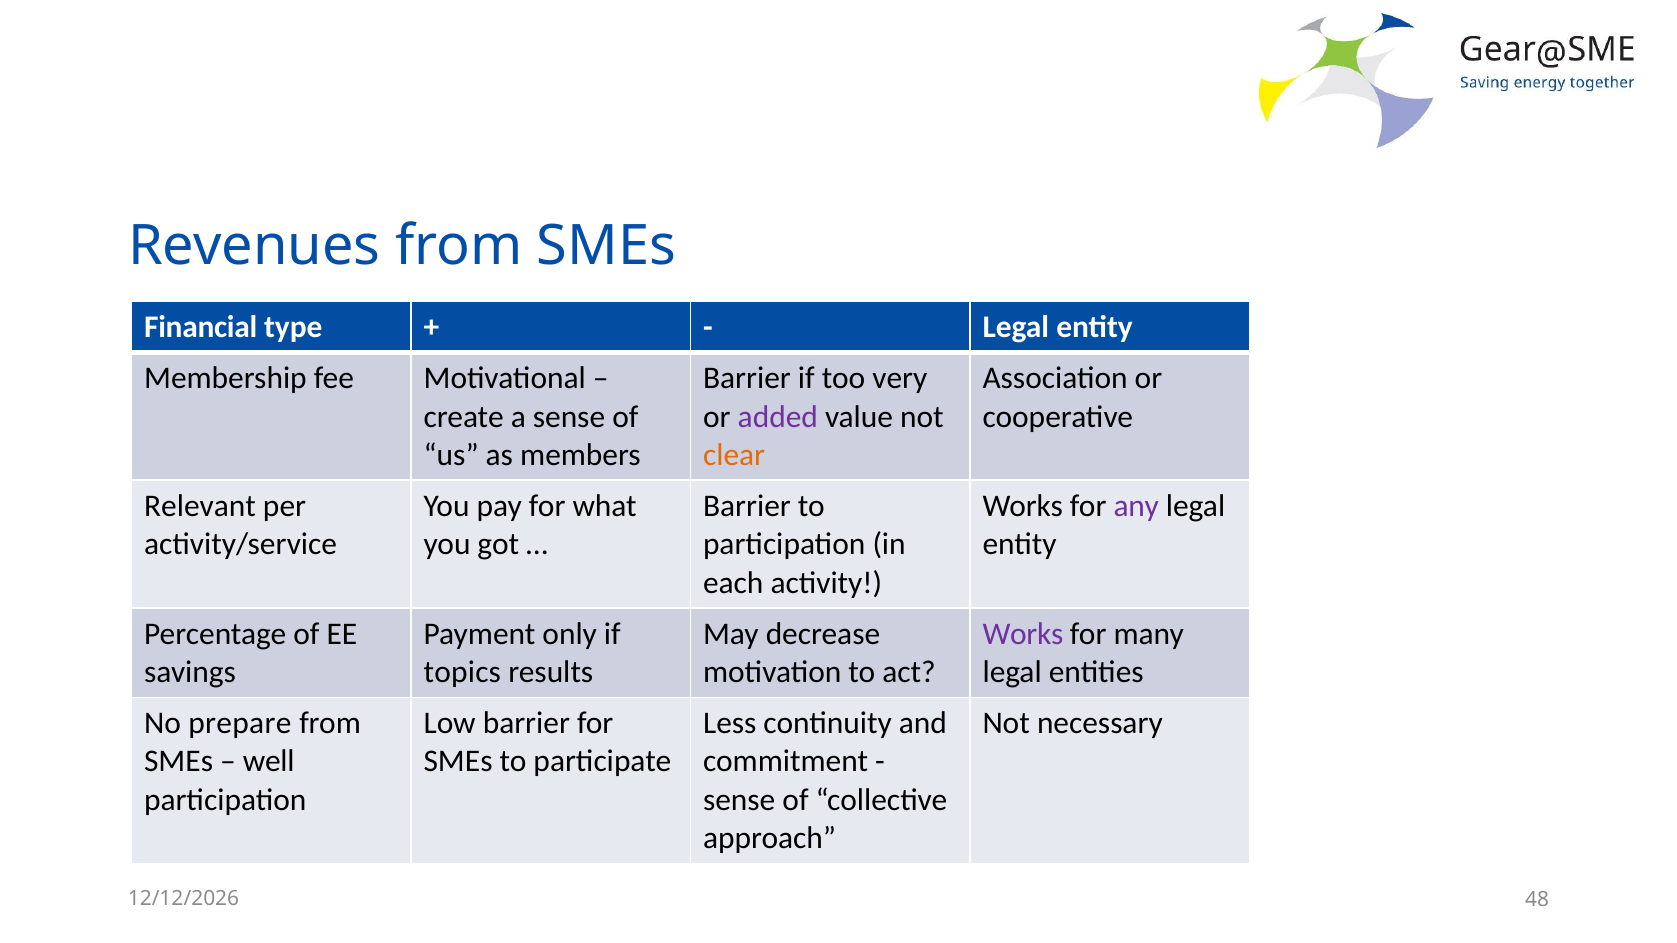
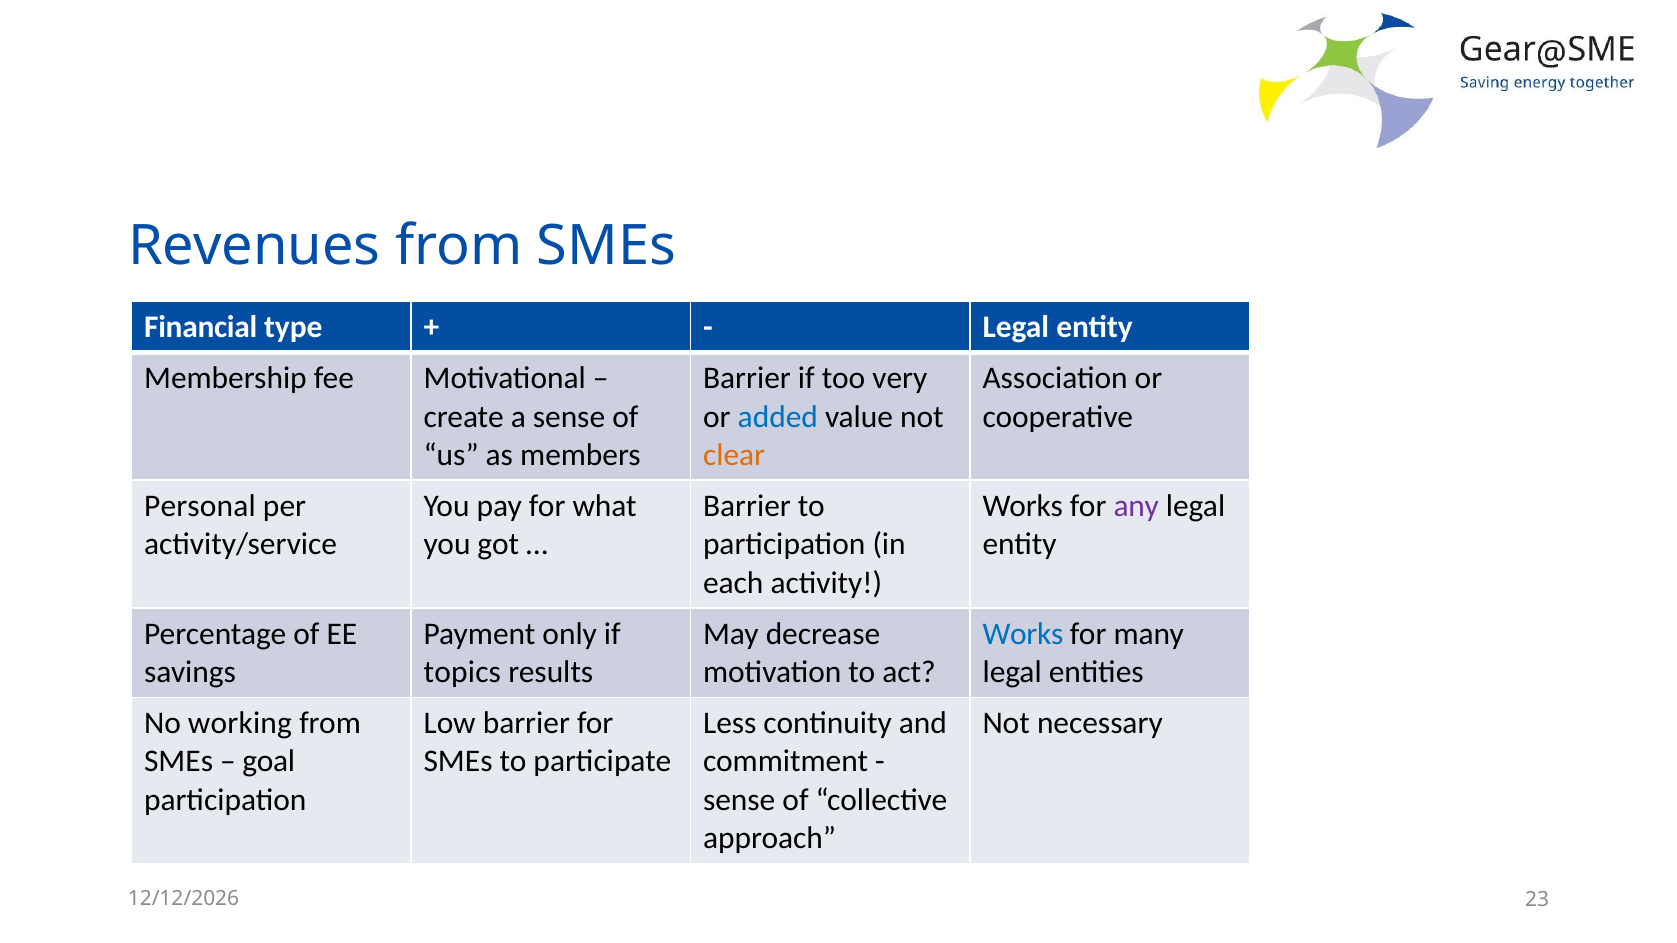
added colour: purple -> blue (778, 417)
Relevant: Relevant -> Personal (200, 506)
Works colour: purple -> blue (1023, 634)
prepare: prepare -> working (240, 723)
well: well -> goal (269, 762)
48: 48 -> 23 (1537, 900)
